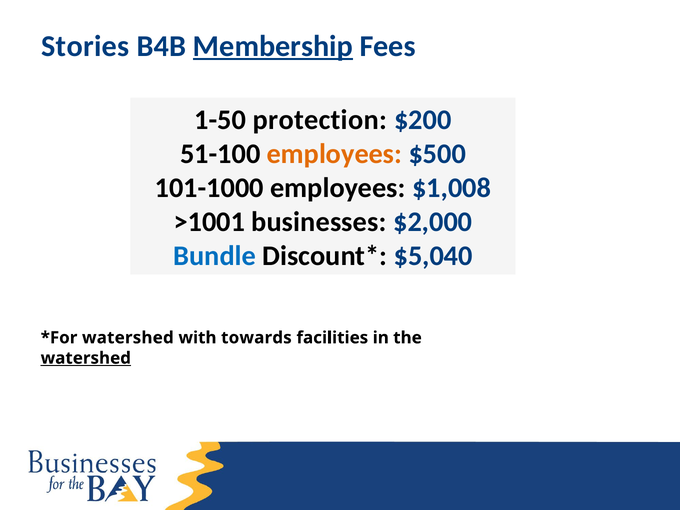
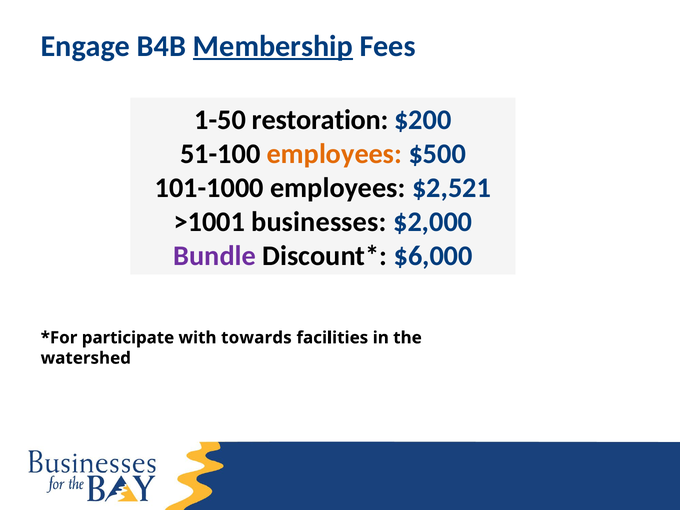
Stories: Stories -> Engage (85, 46)
protection: protection -> restoration (320, 120)
$1,008: $1,008 -> $2,521 (452, 188)
Bundle colour: blue -> purple (215, 256)
$5,040: $5,040 -> $6,000 (433, 256)
watershed: watershed -> participate (128, 338)
watershed underline: present -> none (86, 358)
